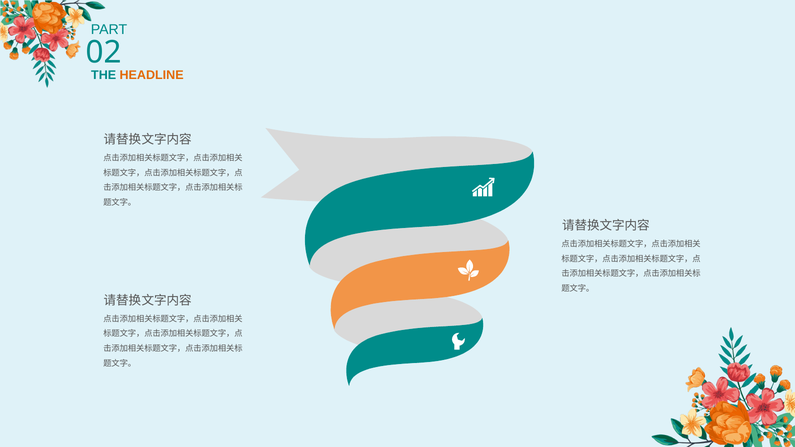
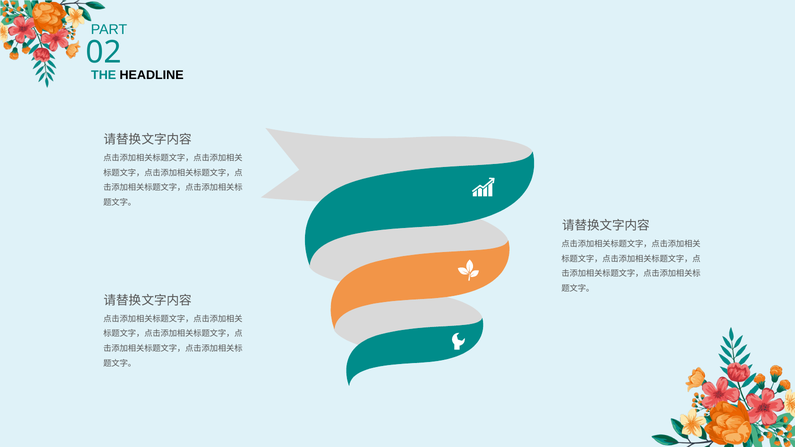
HEADLINE colour: orange -> black (152, 75)
